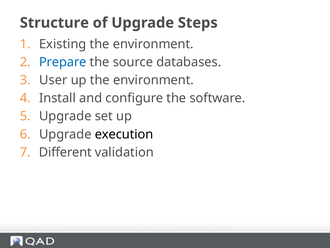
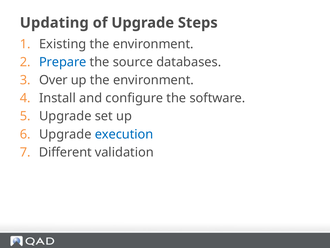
Structure: Structure -> Updating (54, 23)
User: User -> Over (53, 80)
execution colour: black -> blue (124, 134)
